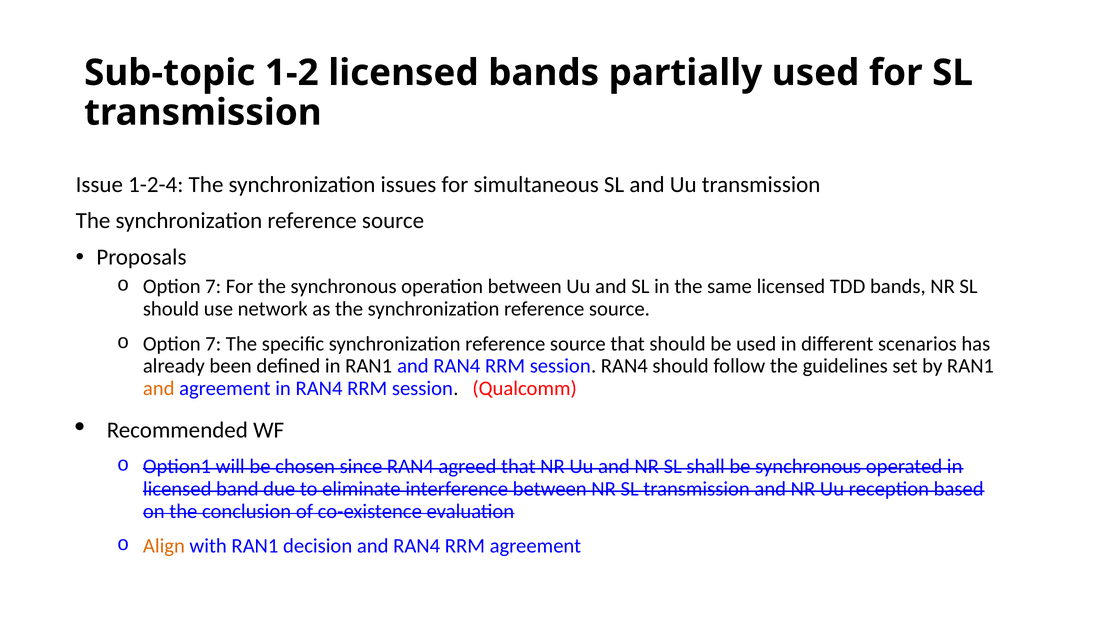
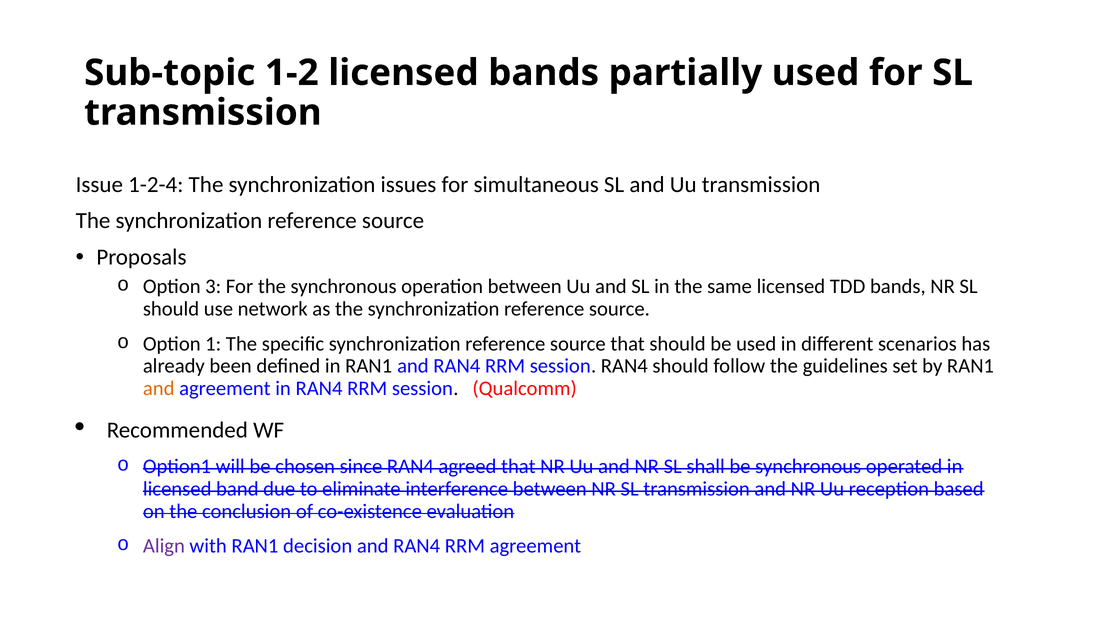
7: 7 -> 3 (213, 287)
7: 7 -> 1 (213, 344)
Align colour: orange -> purple (164, 547)
